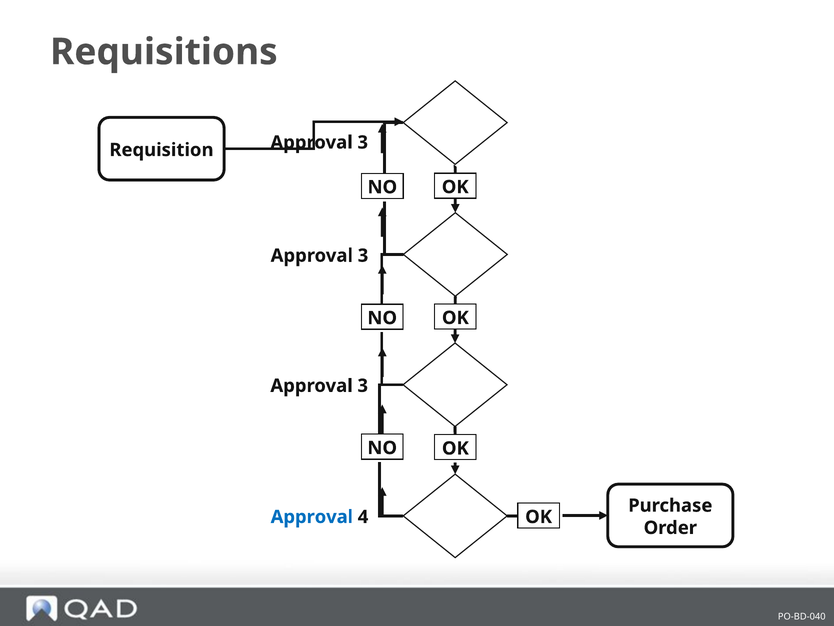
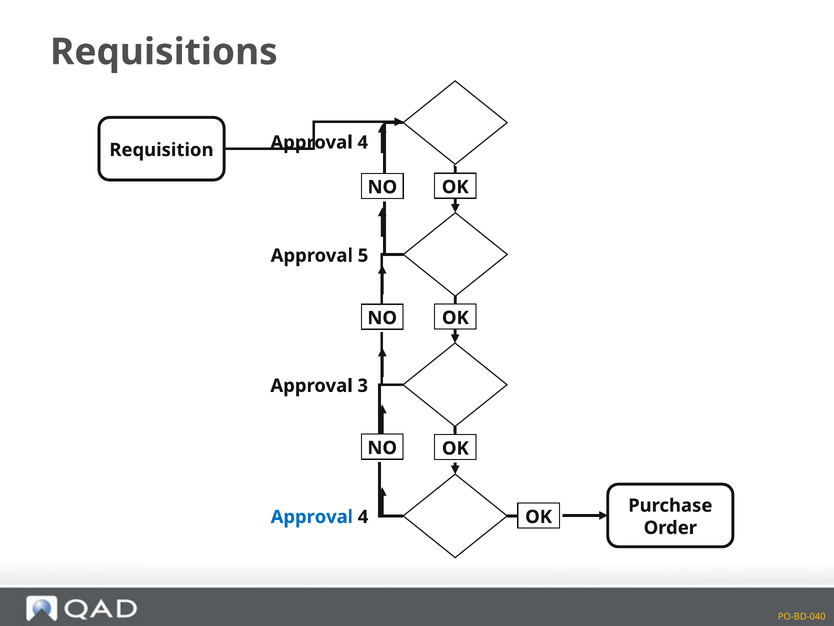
3: 3 -> 4 (363, 142)
3: 3 -> 5 (363, 255)
PO-BD-040 colour: white -> yellow (802, 616)
